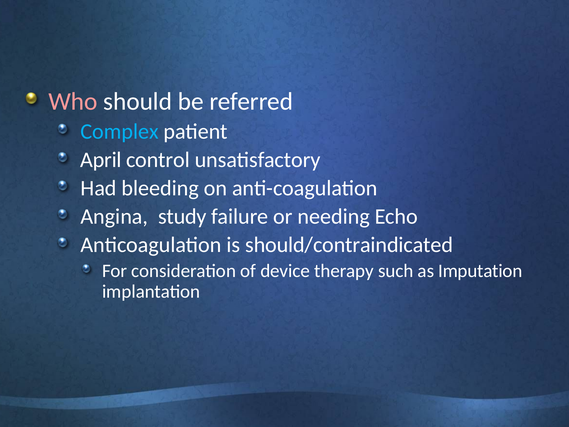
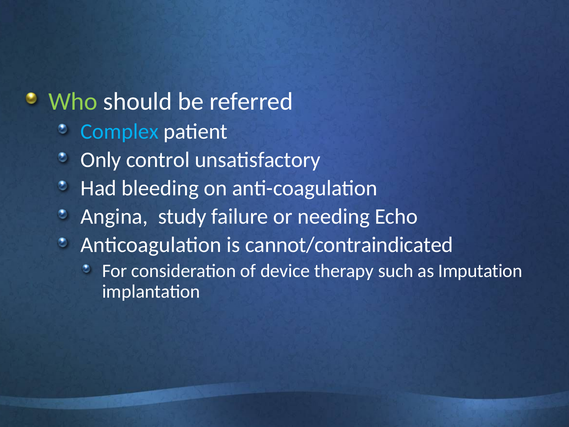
Who colour: pink -> light green (73, 101)
April: April -> Only (101, 160)
should/contraindicated: should/contraindicated -> cannot/contraindicated (349, 245)
